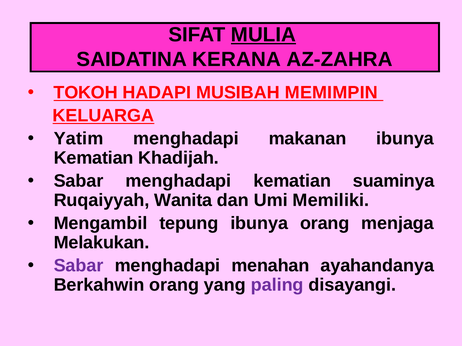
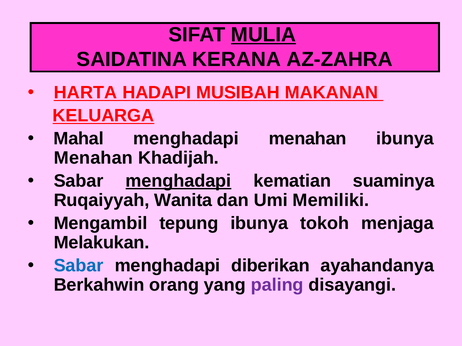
TOKOH: TOKOH -> HARTA (86, 93)
MEMIMPIN: MEMIMPIN -> MAKANAN (331, 93)
Yatim: Yatim -> Mahal (79, 139)
menghadapi makanan: makanan -> menahan (308, 139)
Kematian: Kematian -> Menahan (93, 158)
menghadapi underline: none -> present (178, 181)
ibunya orang: orang -> tokoh (325, 224)
Sabar colour: purple -> blue (79, 266)
menahan: menahan -> diberikan (270, 266)
